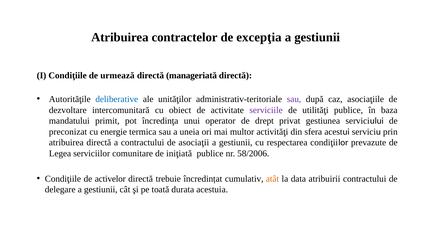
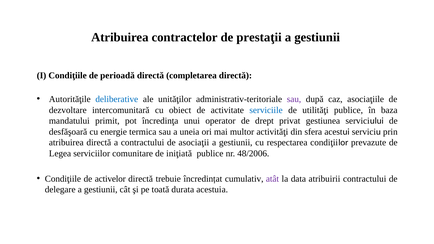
excepţia: excepţia -> prestaţii (259, 37)
urmează: urmează -> perioadă (117, 76)
manageriată: manageriată -> completarea (191, 76)
serviciile colour: purple -> blue (266, 110)
preconizat: preconizat -> desfăşoară (68, 132)
58/2006: 58/2006 -> 48/2006 (253, 154)
atât colour: orange -> purple (272, 179)
